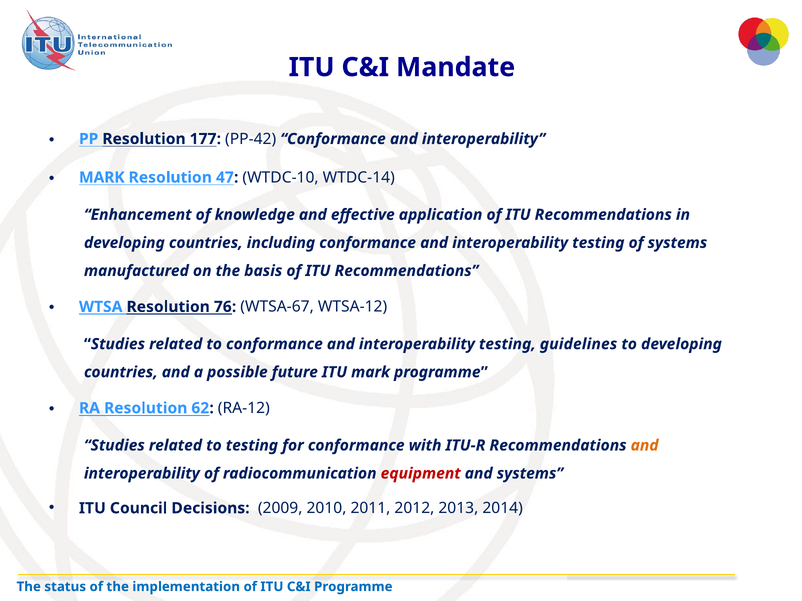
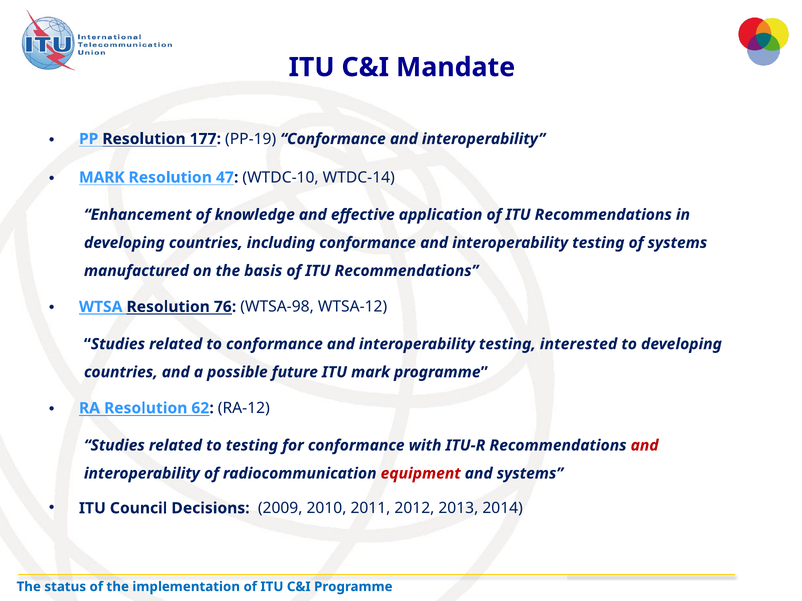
PP-42: PP-42 -> PP-19 (251, 139)
WTSA-67: WTSA-67 -> WTSA-98 (277, 307)
guidelines: guidelines -> interested (579, 344)
and colour: orange -> red (645, 446)
